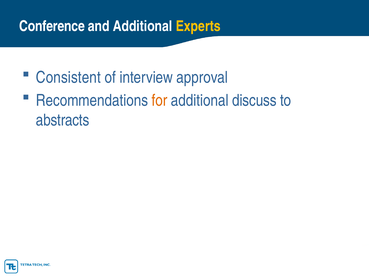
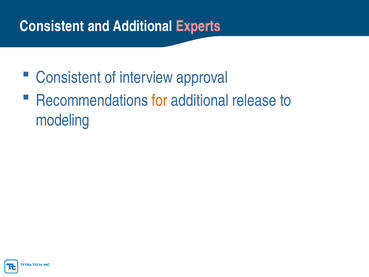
Conference: Conference -> Consistent (52, 26)
Experts colour: yellow -> pink (198, 26)
discuss: discuss -> release (254, 100)
abstracts: abstracts -> modeling (63, 120)
